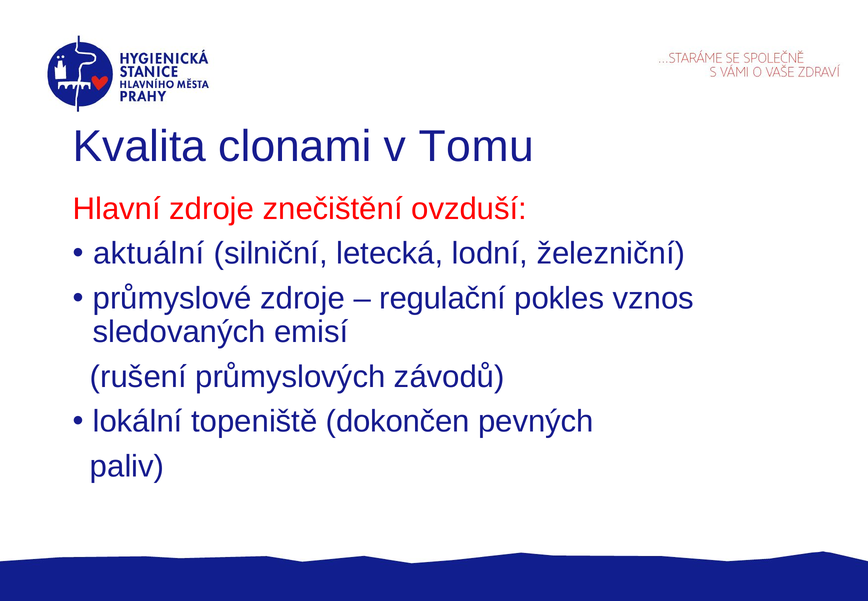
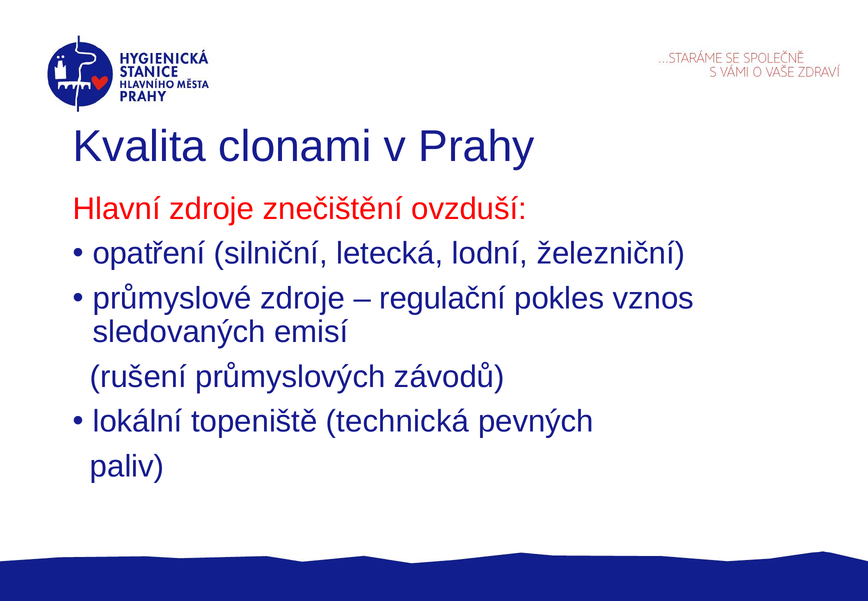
Tomu: Tomu -> Prahy (477, 147)
aktuální: aktuální -> opatření (149, 254)
dokončen: dokončen -> technická (398, 421)
